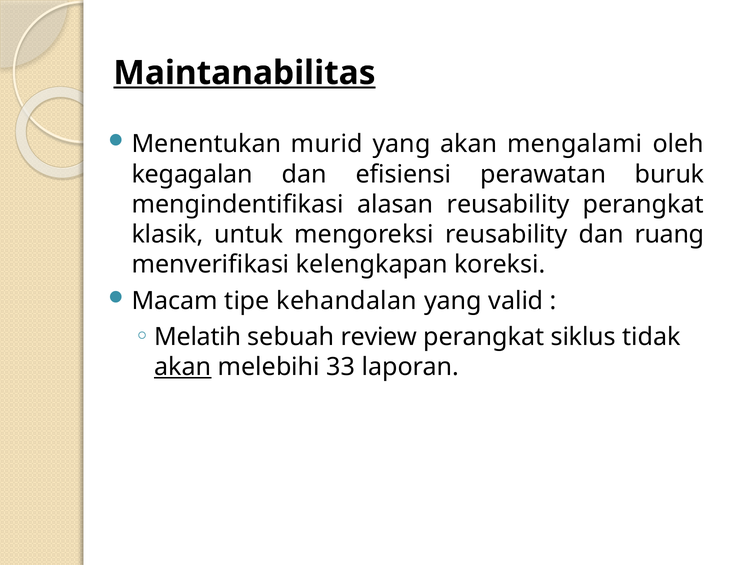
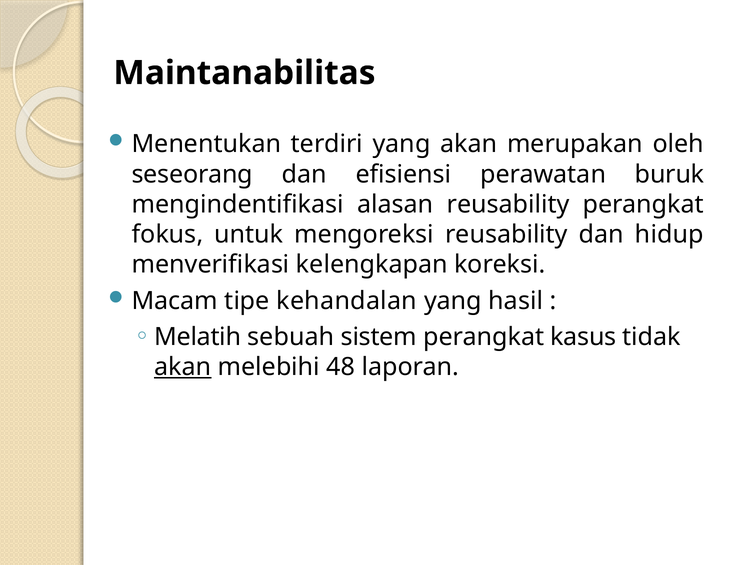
Maintanabilitas underline: present -> none (244, 73)
murid: murid -> terdiri (327, 144)
mengalami: mengalami -> merupakan (575, 144)
kegagalan: kegagalan -> seseorang (192, 174)
klasik: klasik -> fokus (167, 234)
ruang: ruang -> hidup (669, 234)
valid: valid -> hasil (516, 301)
review: review -> sistem (379, 337)
siklus: siklus -> kasus (583, 337)
33: 33 -> 48 (341, 367)
